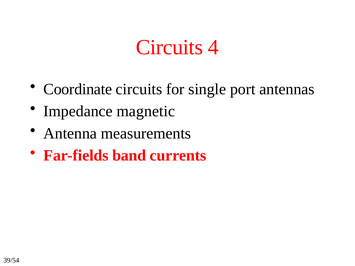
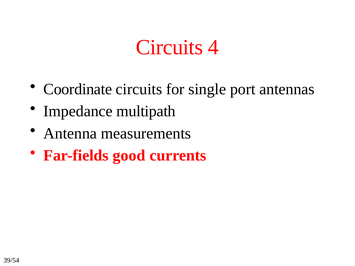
magnetic: magnetic -> multipath (146, 111)
band: band -> good (129, 156)
